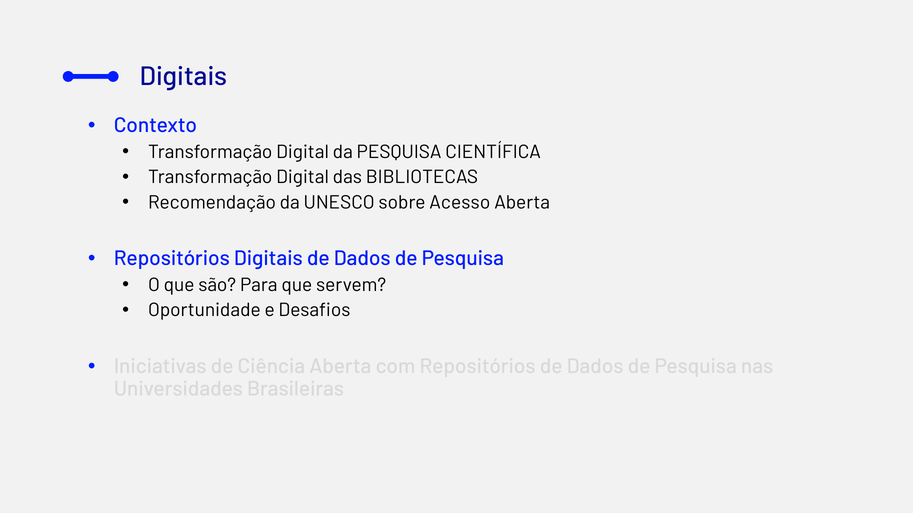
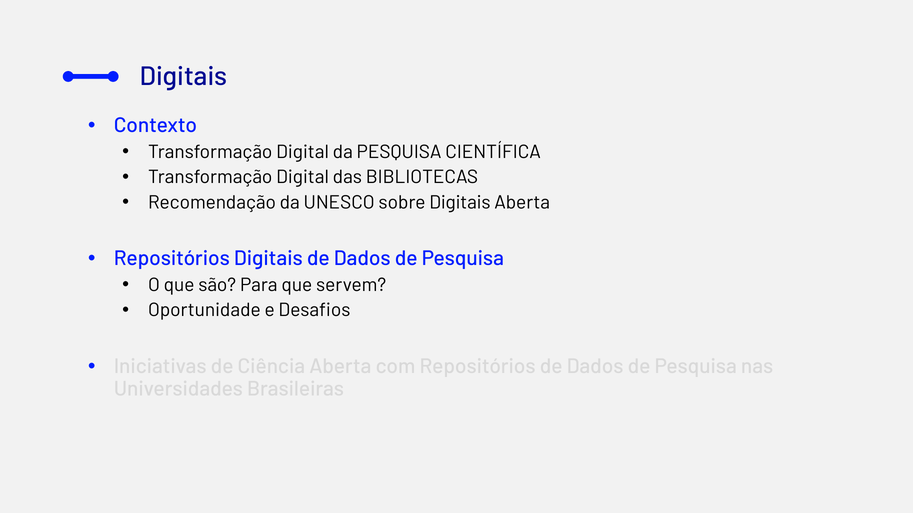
sobre Acesso: Acesso -> Digitais (460, 203)
